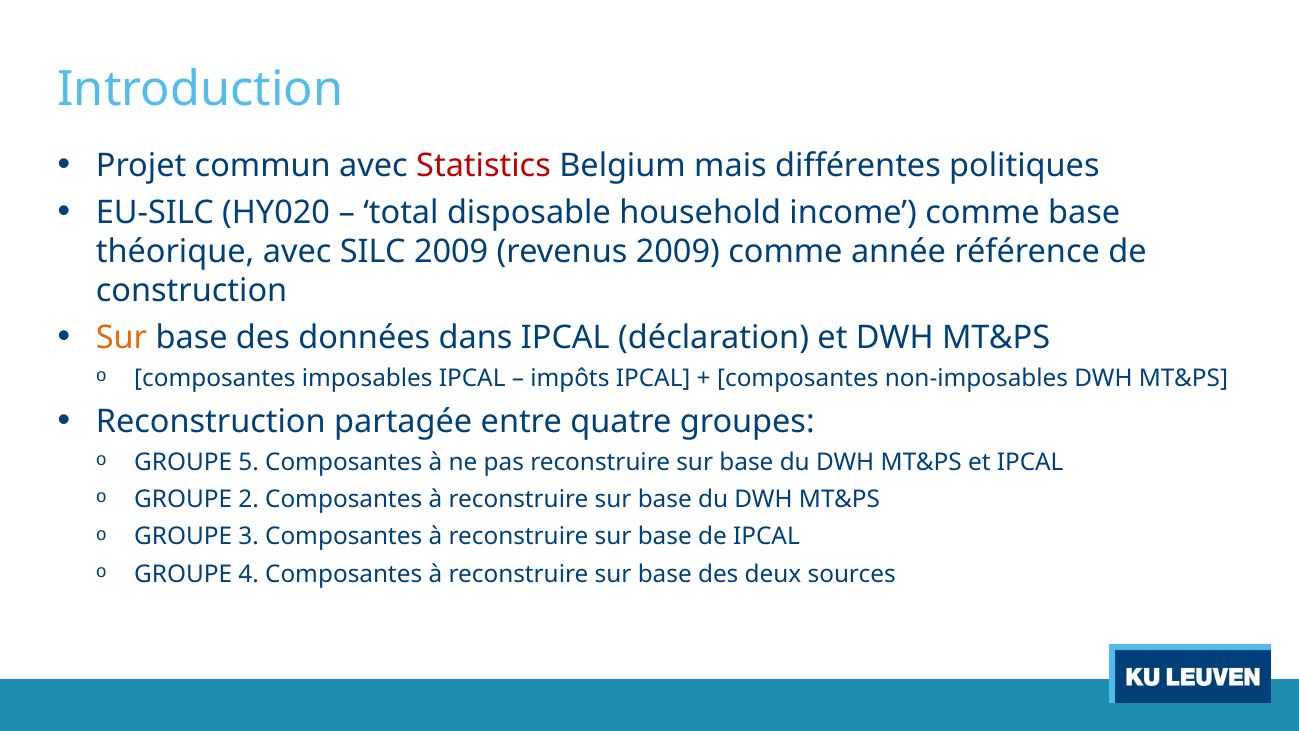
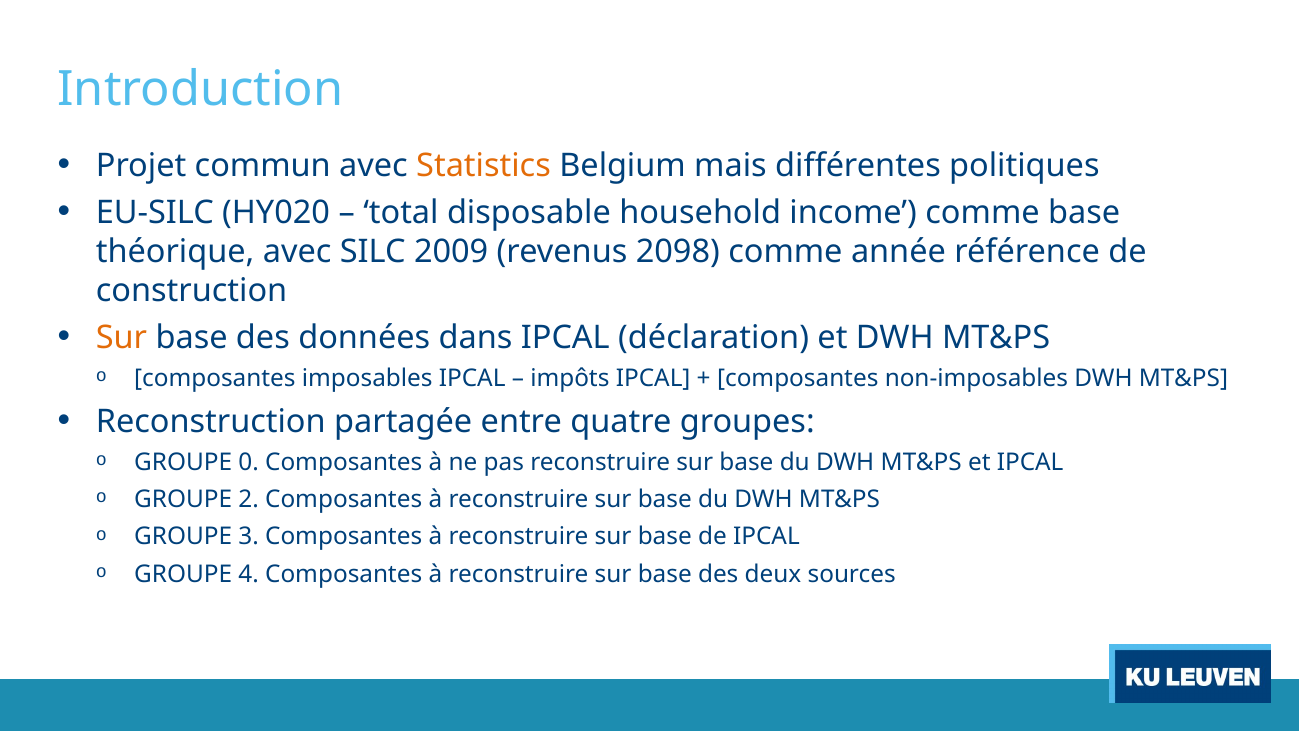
Statistics colour: red -> orange (484, 166)
revenus 2009: 2009 -> 2098 (678, 251)
5: 5 -> 0 (249, 463)
